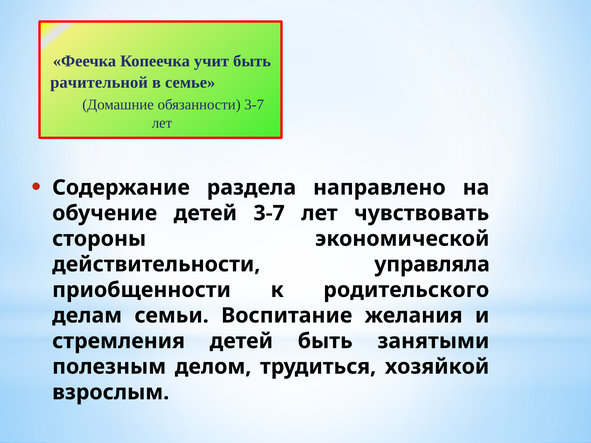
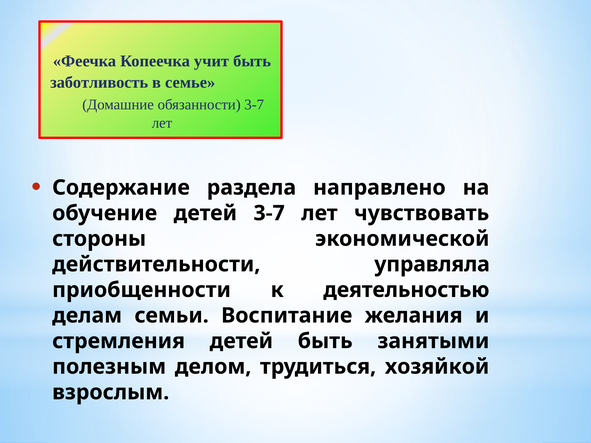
рачительной: рачительной -> заботливость (99, 83)
родительского: родительского -> деятельностью (406, 290)
